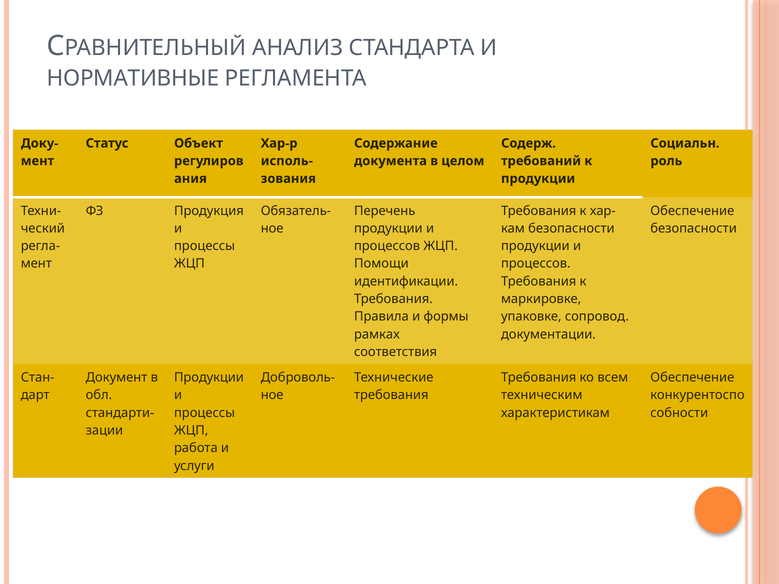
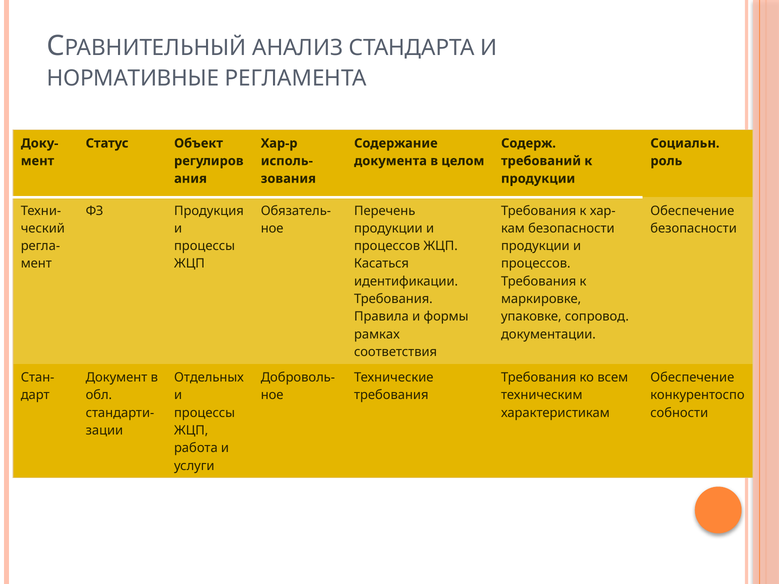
Помощи: Помощи -> Касаться (381, 264)
Продукции: Продукции -> Отдельных (209, 378)
